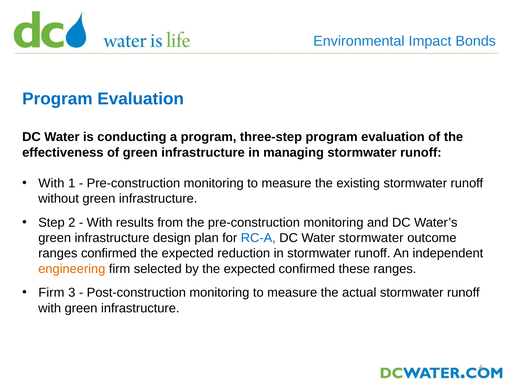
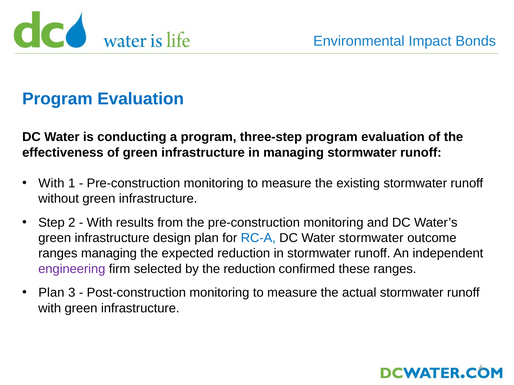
ranges confirmed: confirmed -> managing (109, 254)
engineering colour: orange -> purple (72, 269)
by the expected: expected -> reduction (249, 269)
Firm: Firm -> Plan (51, 293)
